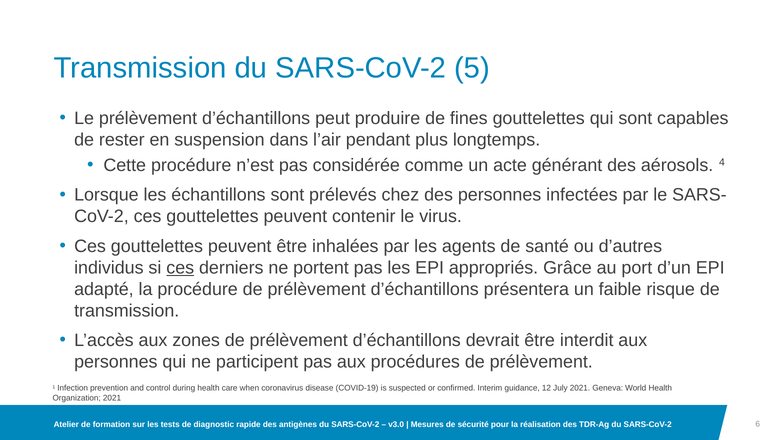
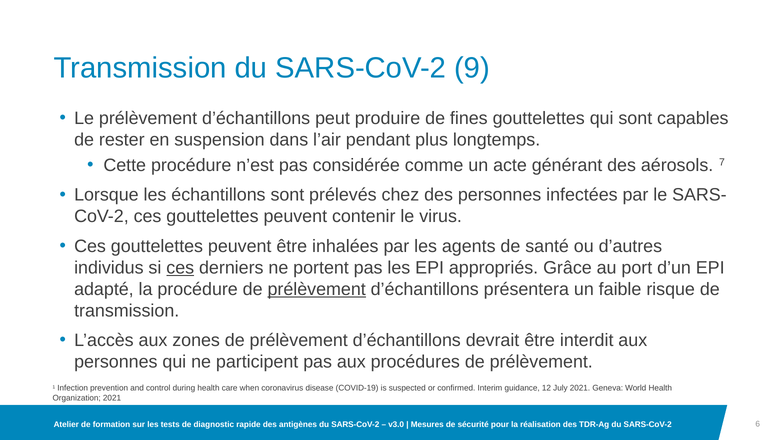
5: 5 -> 9 (472, 68)
4: 4 -> 7 (722, 162)
prélèvement underline: none -> present (317, 289)
